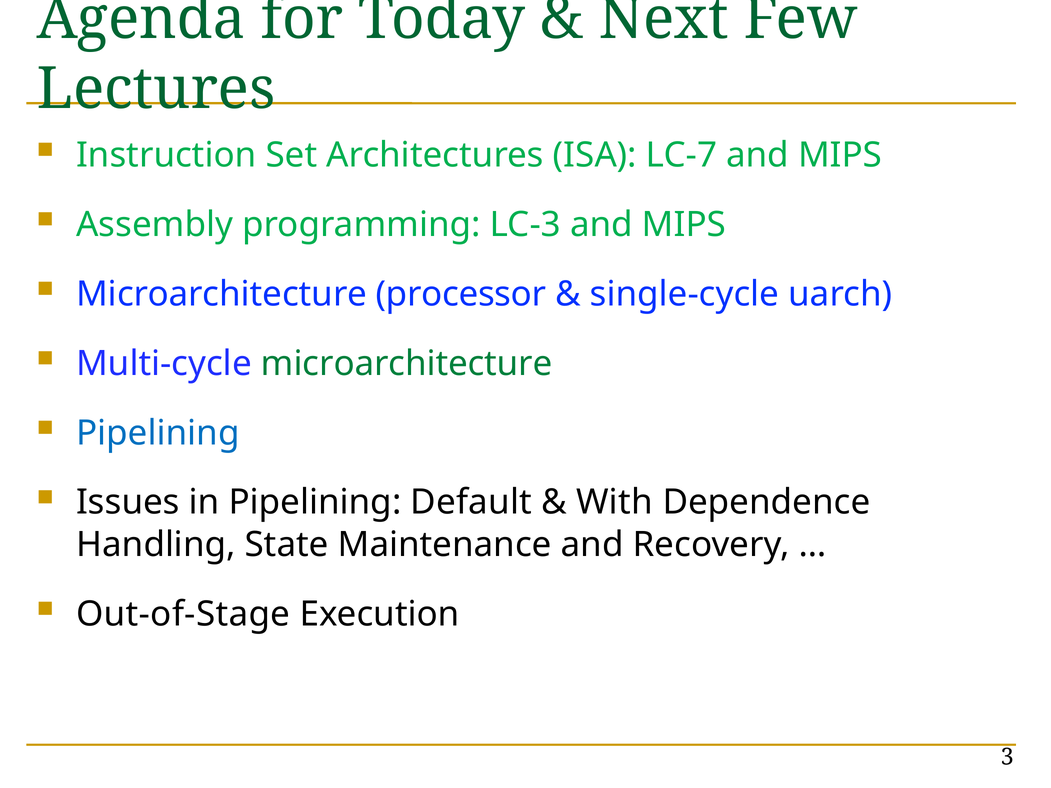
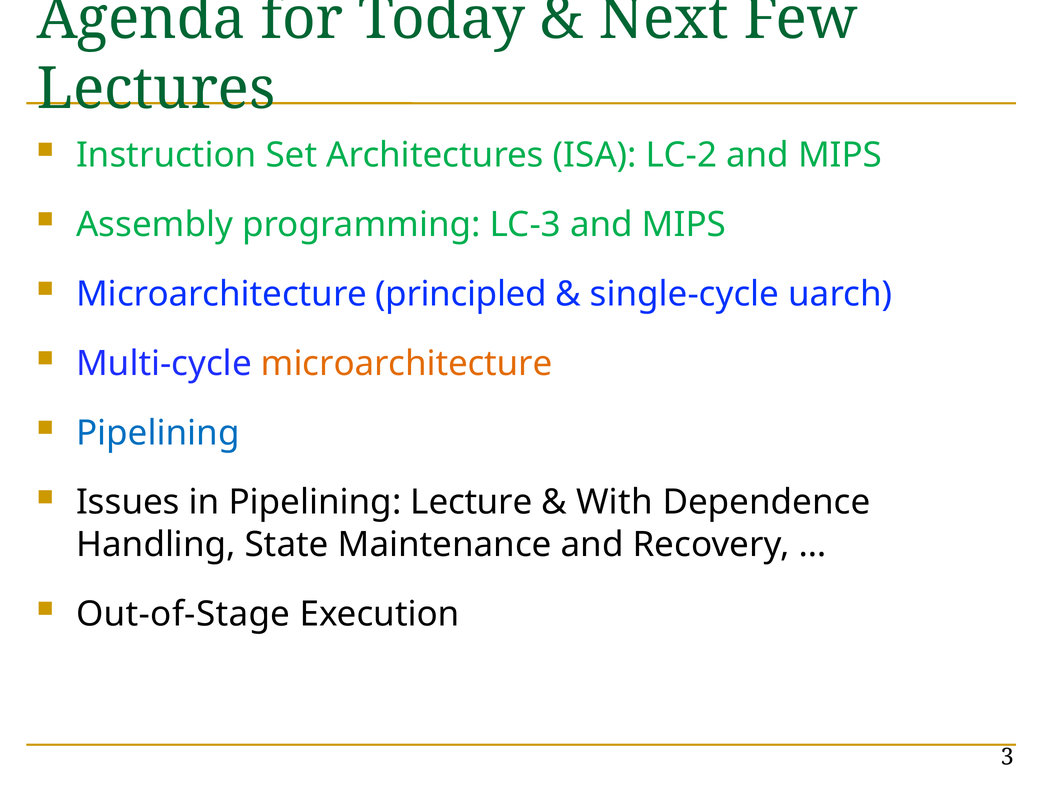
LC-7: LC-7 -> LC-2 (681, 155)
processor: processor -> principled (461, 294)
microarchitecture colour: green -> orange (407, 364)
Default: Default -> Lecture (471, 503)
